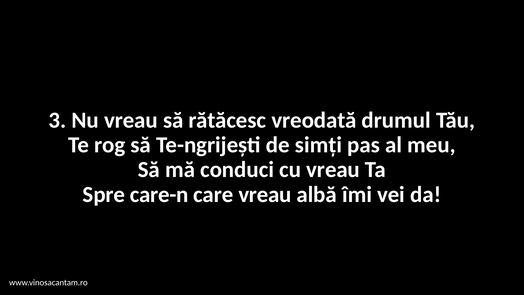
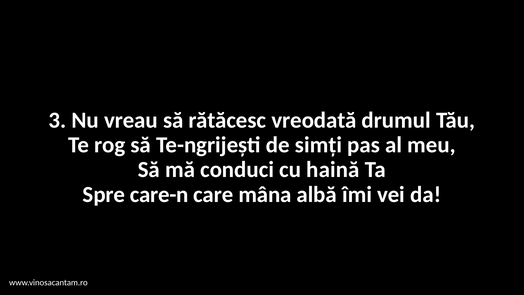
cu vreau: vreau -> haină (333, 170)
care vreau: vreau -> mâna (265, 194)
